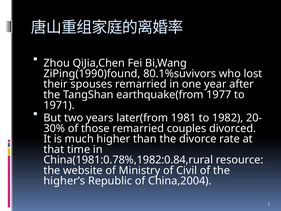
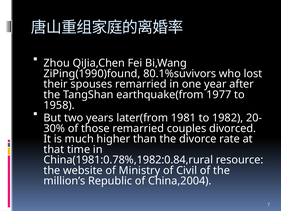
1971: 1971 -> 1958 (59, 105)
higher’s: higher’s -> million’s (64, 181)
